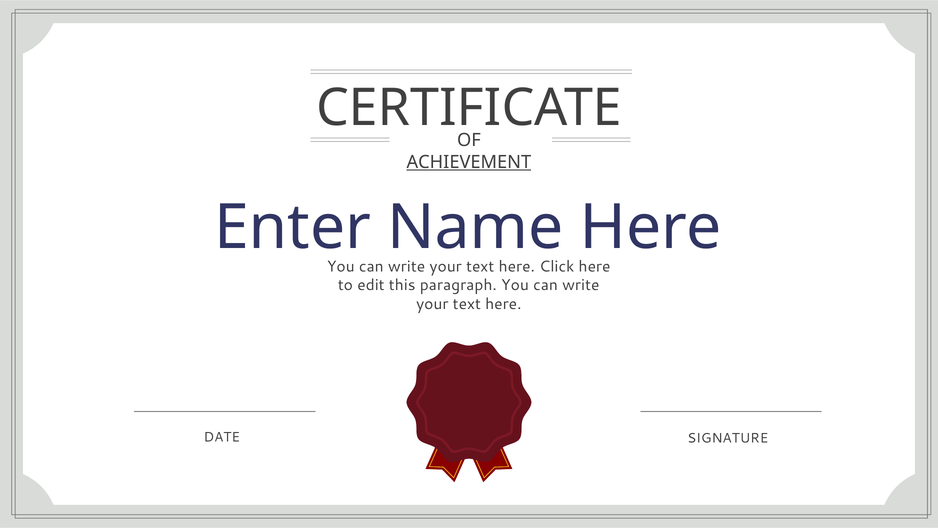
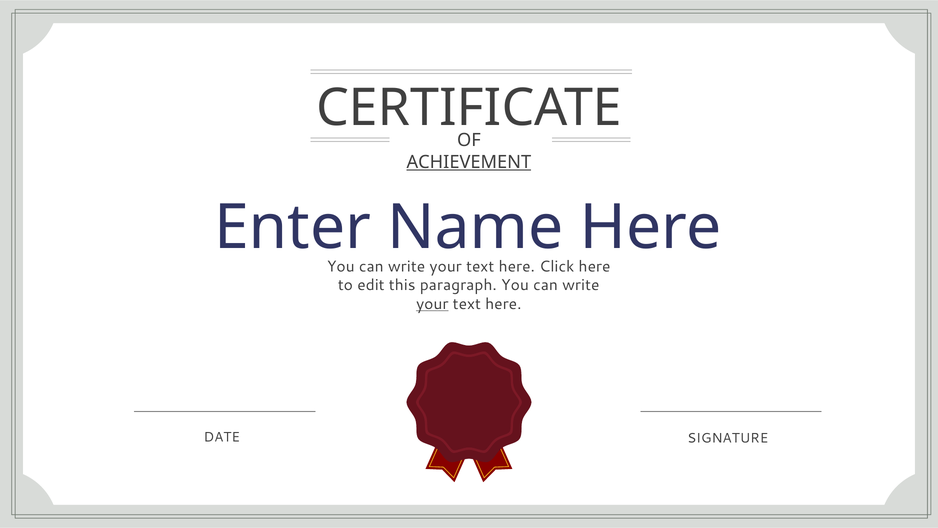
your underline: none -> present (432, 304)
